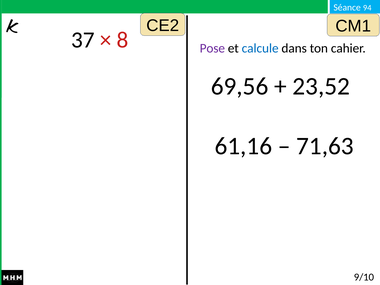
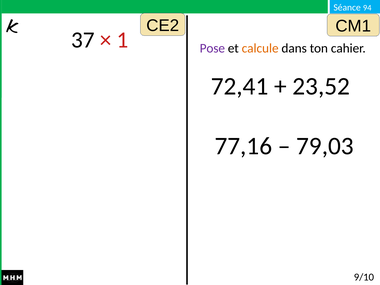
8: 8 -> 1 (122, 40)
calcule colour: blue -> orange (260, 48)
69,56: 69,56 -> 72,41 (240, 86)
61,16: 61,16 -> 77,16 (243, 146)
71,63: 71,63 -> 79,03 (325, 146)
